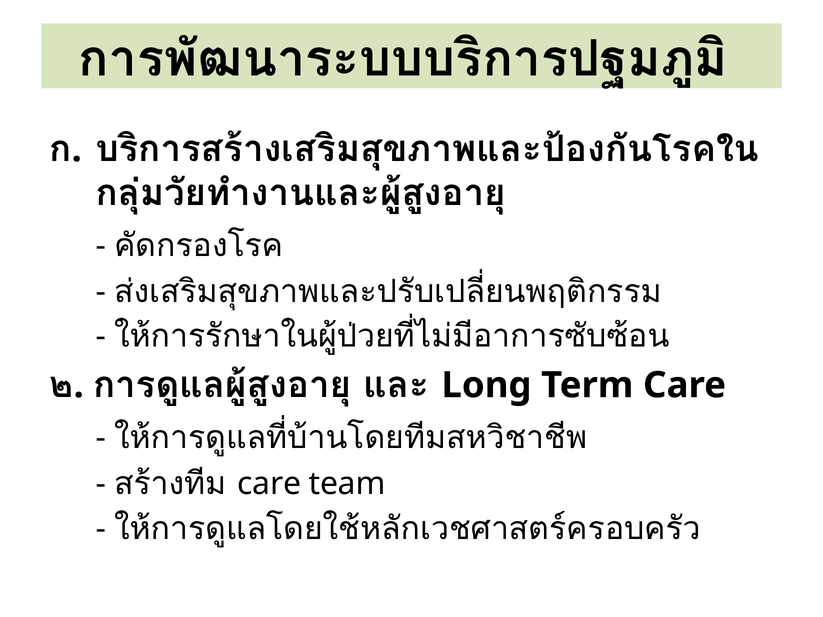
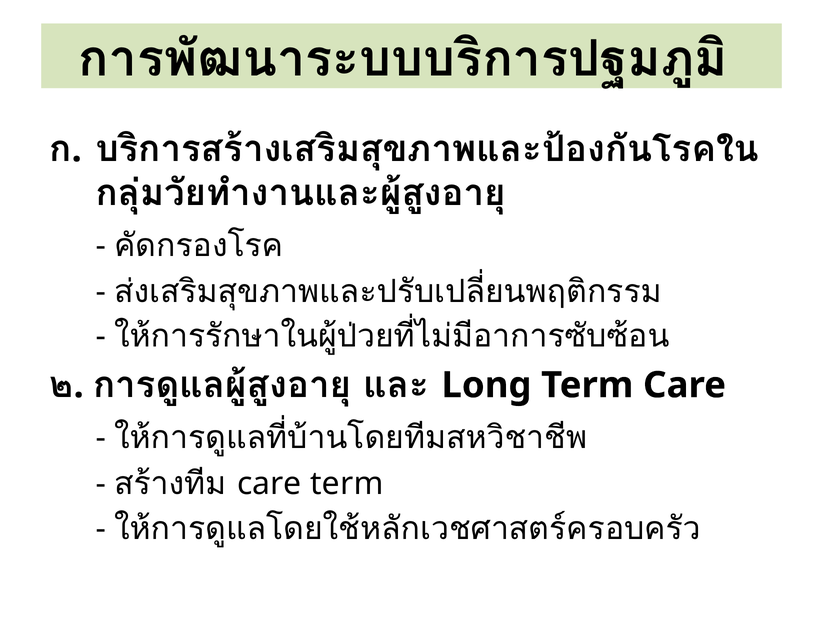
care team: team -> term (347, 484)
